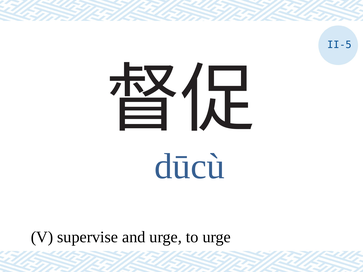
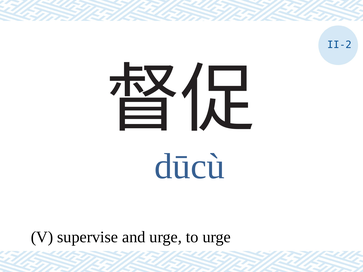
II-5: II-5 -> II-2 (339, 45)
